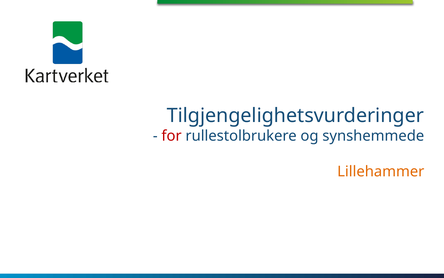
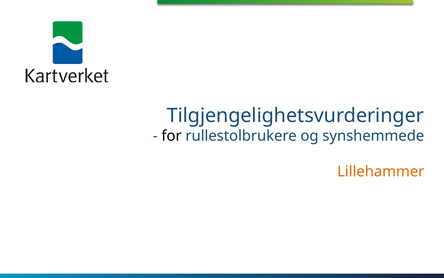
for colour: red -> black (172, 136)
